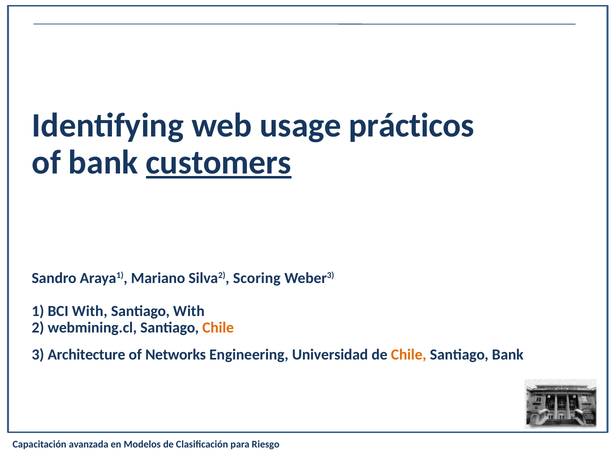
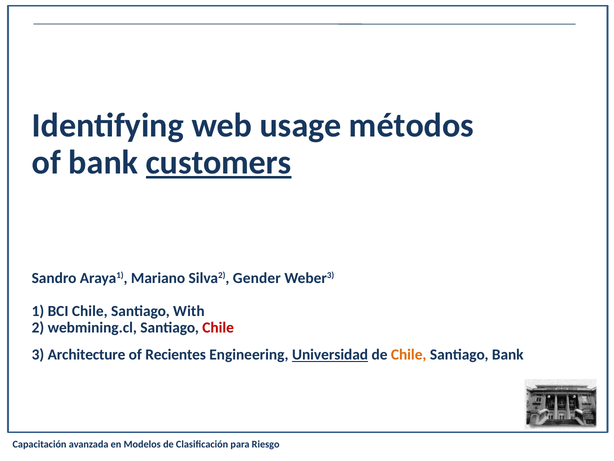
prácticos: prácticos -> métodos (411, 126)
Scoring: Scoring -> Gender (257, 278)
BCI With: With -> Chile (90, 311)
Chile colour: orange -> red (218, 327)
Networks: Networks -> Recientes (176, 354)
Universidad underline: none -> present (330, 354)
